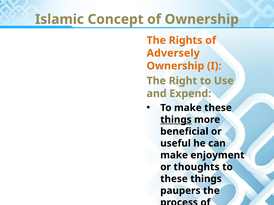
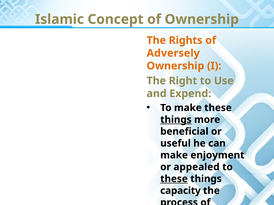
thoughts: thoughts -> appealed (197, 167)
these underline: none -> present (174, 179)
paupers: paupers -> capacity (180, 191)
